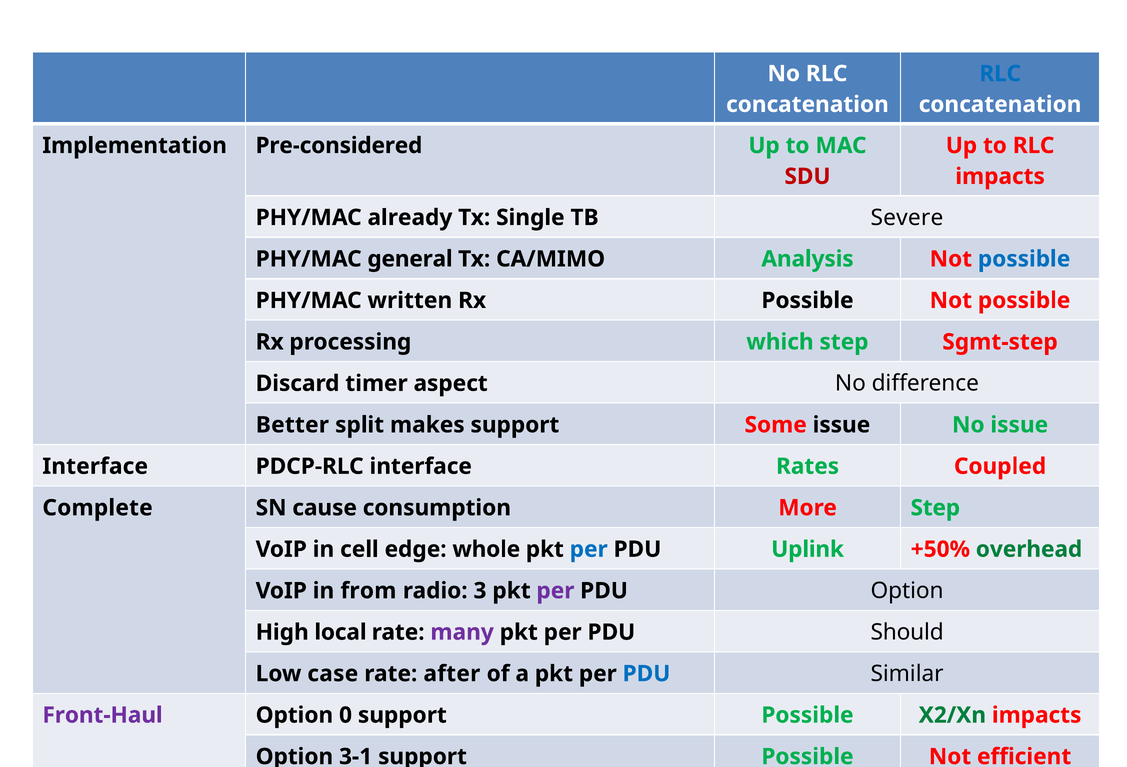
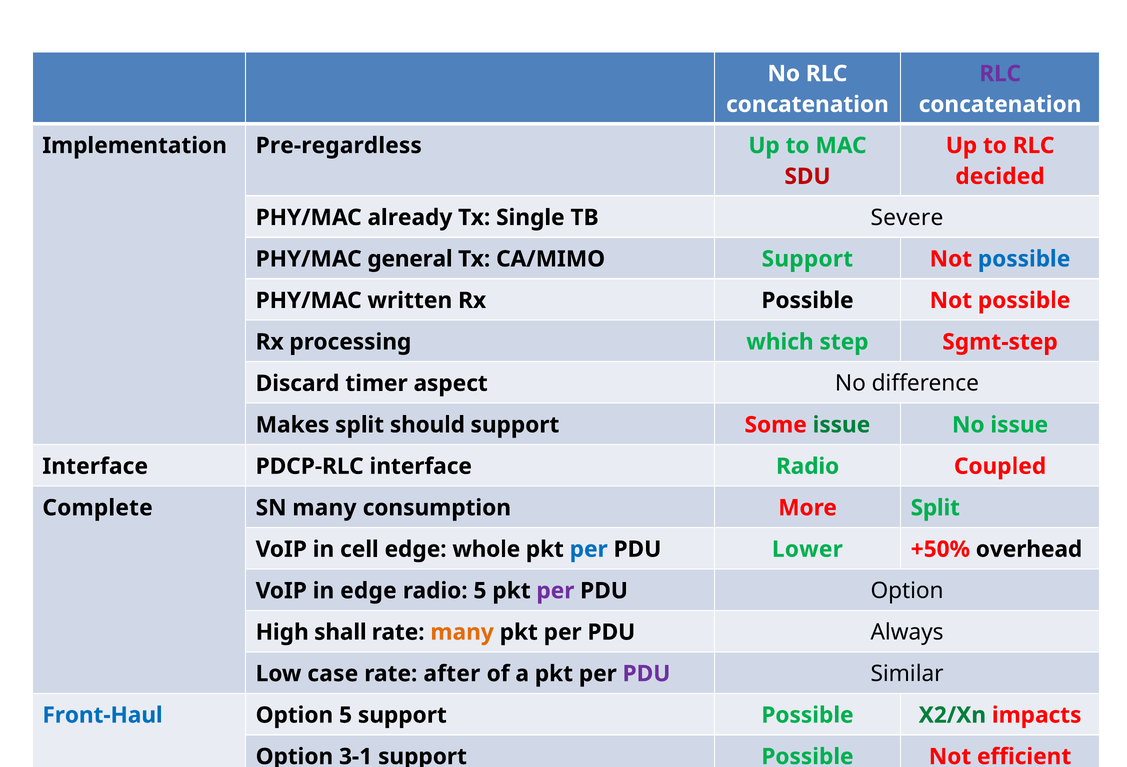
RLC colour: blue -> purple (1000, 74)
Pre-considered: Pre-considered -> Pre-regardless (339, 146)
impacts: impacts -> decided (1000, 176)
CA/MIMO Analysis: Analysis -> Support (807, 259)
Better: Better -> Makes (293, 425)
makes: makes -> should (427, 425)
issue colour: black -> green (841, 425)
interface Rates: Rates -> Radio (808, 466)
SN cause: cause -> many (324, 508)
More Step: Step -> Split (935, 508)
Uplink: Uplink -> Lower (807, 549)
overhead colour: green -> black (1029, 549)
in from: from -> edge (368, 591)
radio 3: 3 -> 5 (480, 591)
local: local -> shall (340, 632)
many colour: purple -> orange (462, 632)
Should: Should -> Always (907, 632)
PDU colour: blue -> purple (646, 673)
Front-Haul colour: purple -> blue (103, 715)
Option 0: 0 -> 5 (346, 715)
